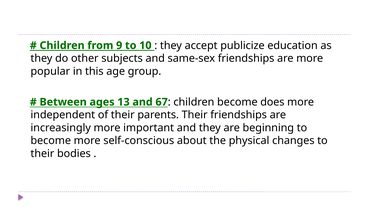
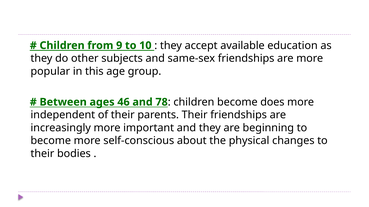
publicize: publicize -> available (242, 46)
13: 13 -> 46 (124, 102)
67: 67 -> 78 (162, 102)
